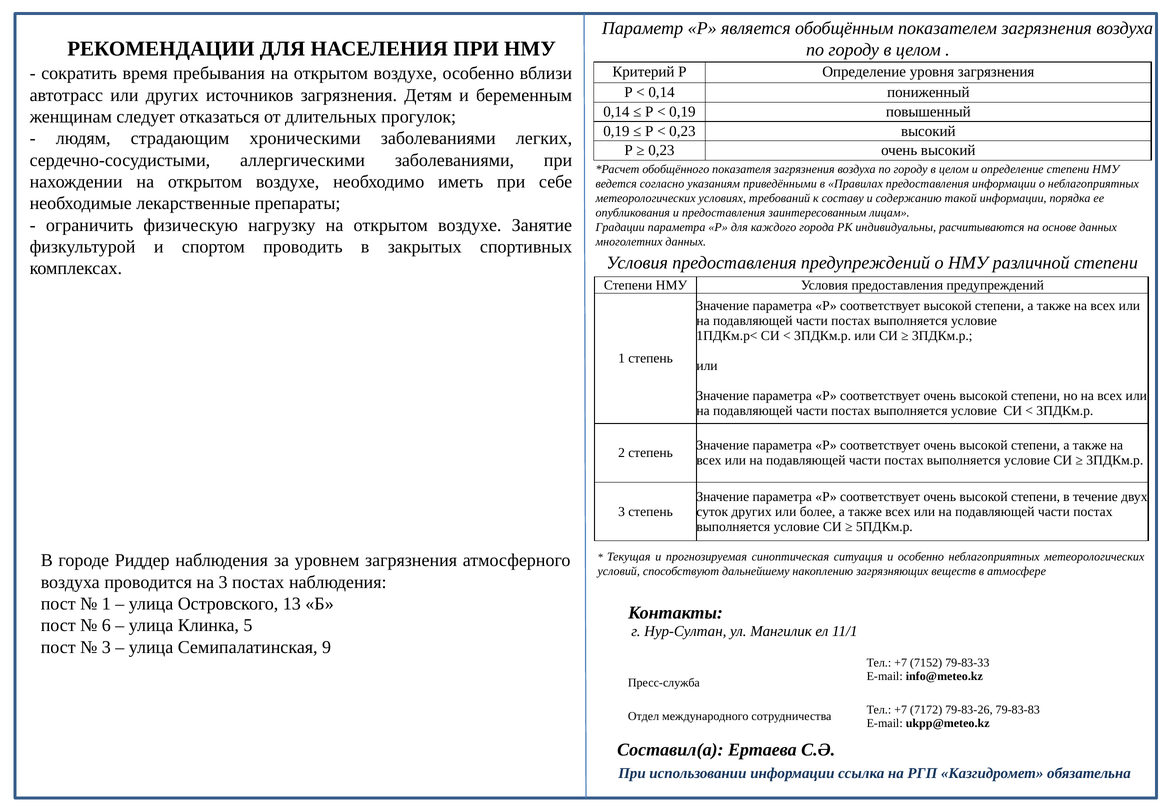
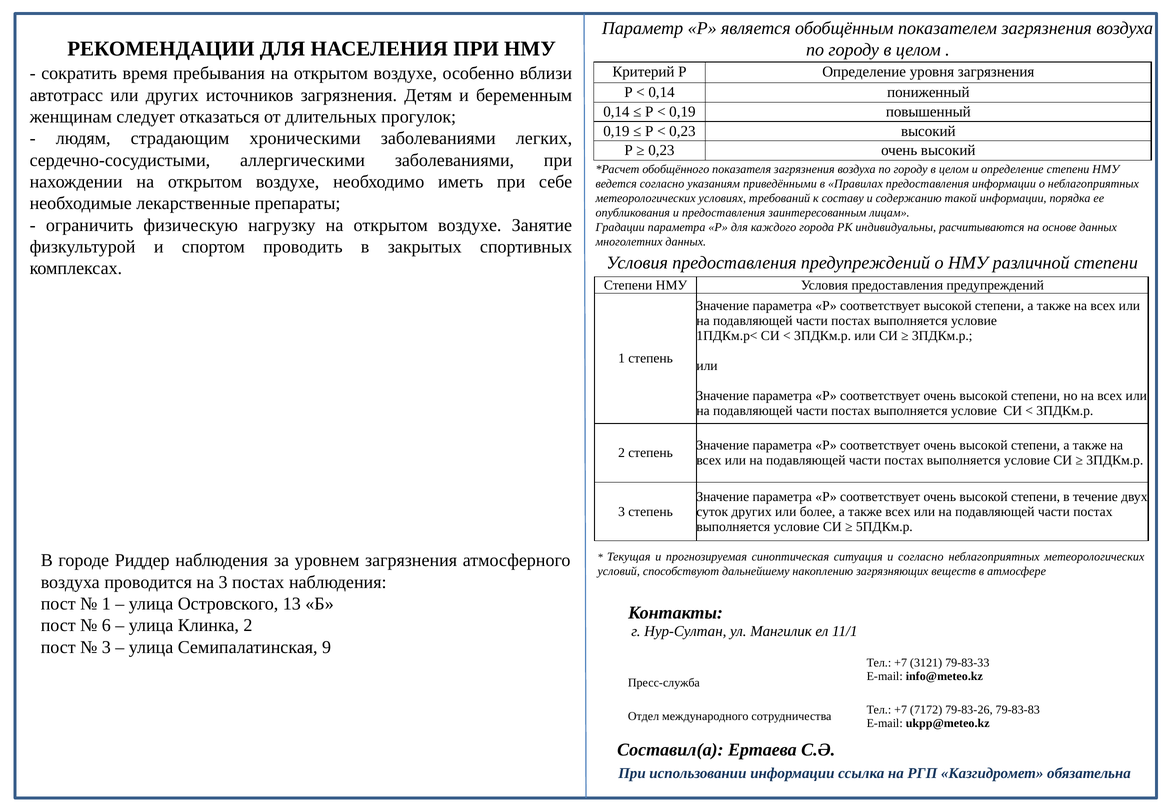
и особенно: особенно -> согласно (921, 556)
Клинка 5: 5 -> 2 (248, 625)
7152: 7152 -> 3121 (926, 662)
